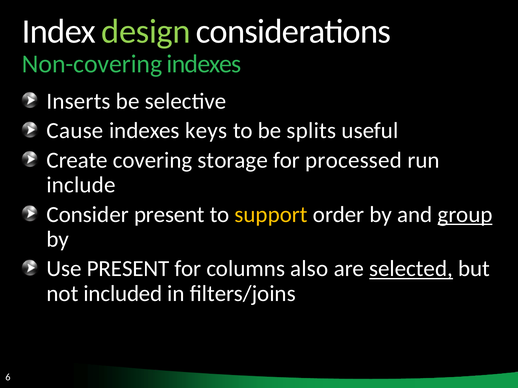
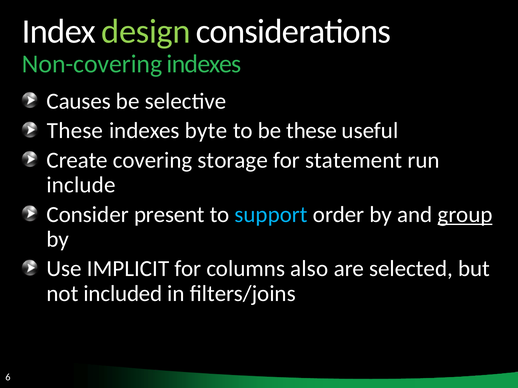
Inserts: Inserts -> Causes (79, 101)
Cause: Cause -> These (75, 131)
keys: keys -> byte (206, 131)
be splits: splits -> these (312, 131)
processed: processed -> statement (354, 160)
support colour: yellow -> light blue (271, 215)
Use PRESENT: PRESENT -> IMPLICIT (128, 269)
selected underline: present -> none (411, 269)
